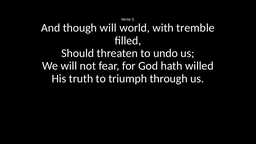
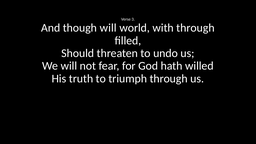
with tremble: tremble -> through (195, 28)
